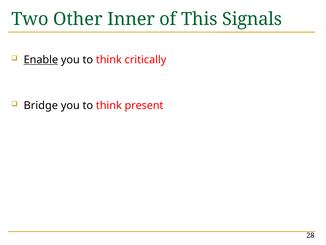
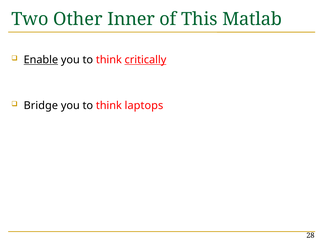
Signals: Signals -> Matlab (252, 19)
critically underline: none -> present (145, 60)
present: present -> laptops (144, 105)
